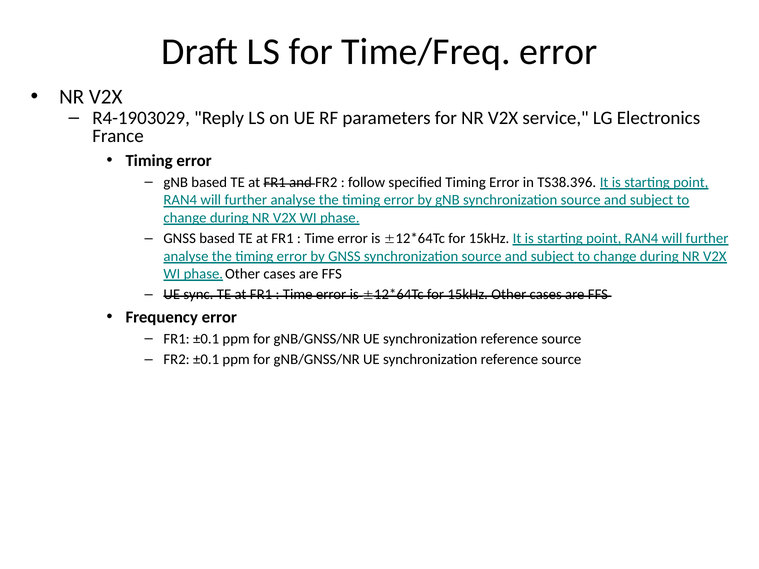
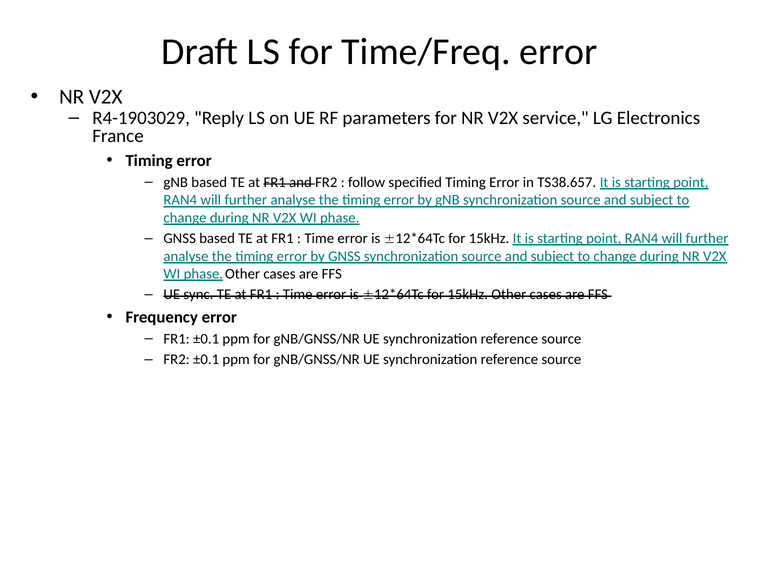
TS38.396: TS38.396 -> TS38.657 (567, 182)
